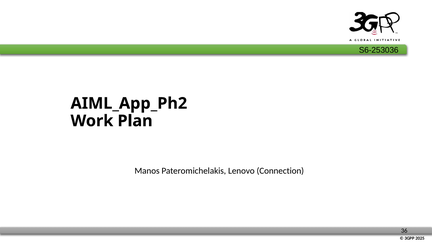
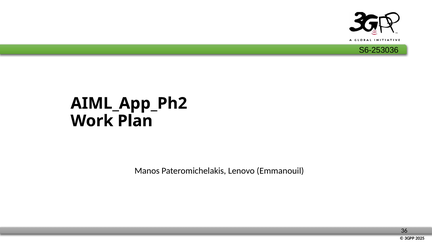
Connection: Connection -> Emmanouil (280, 171)
